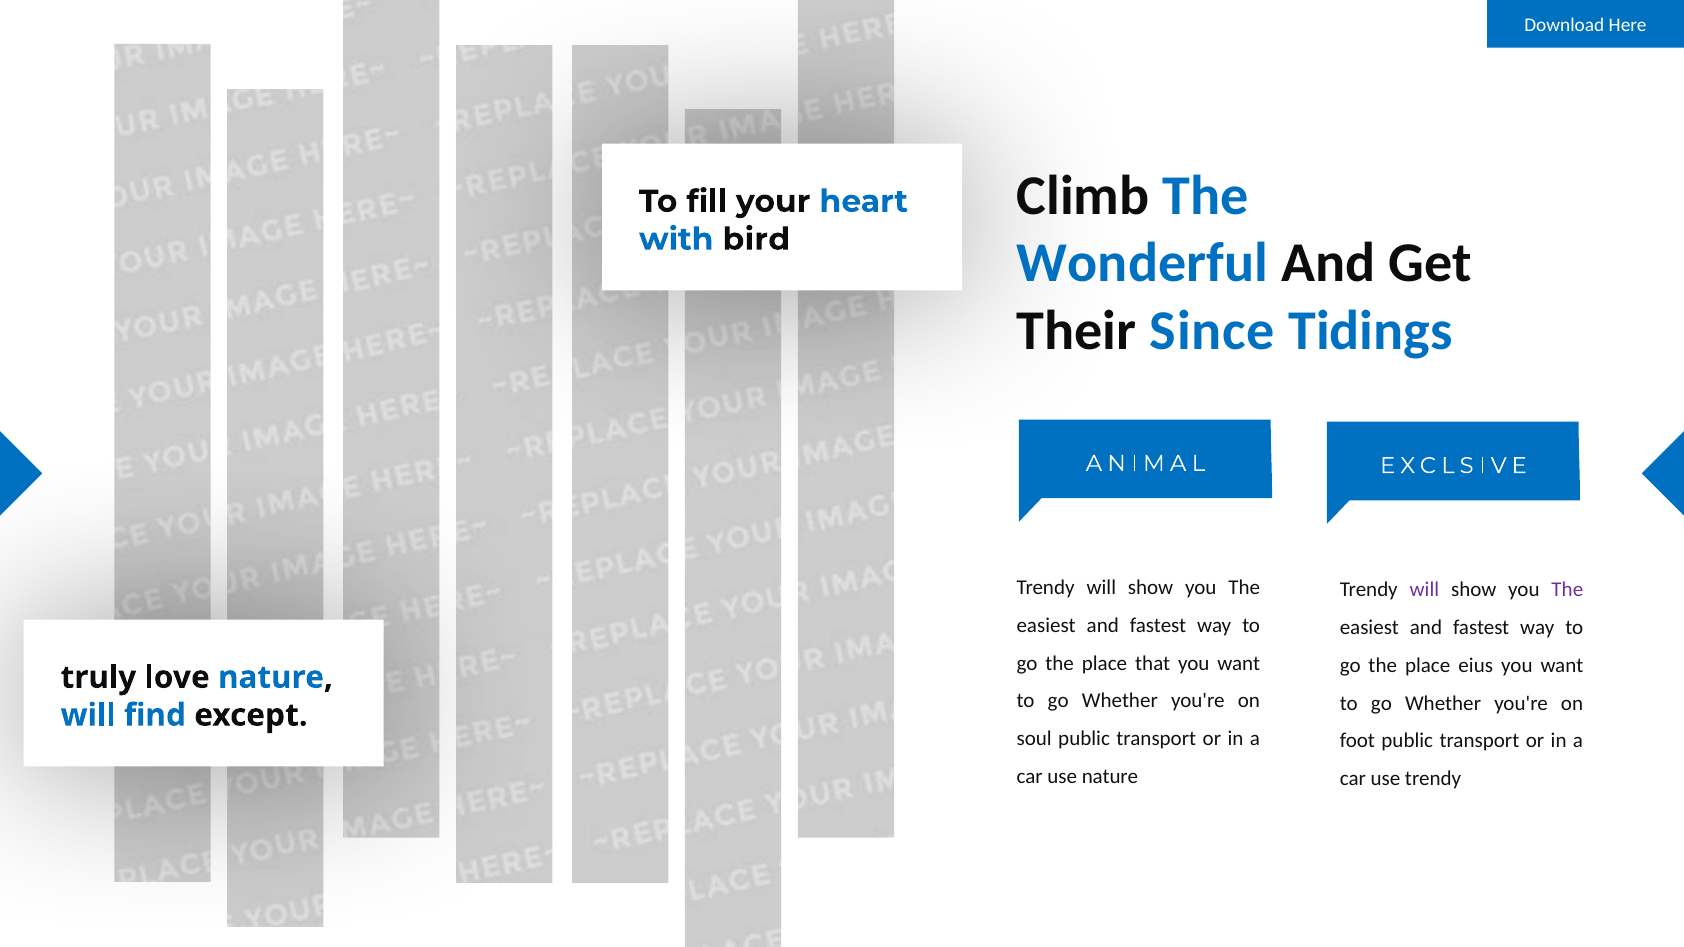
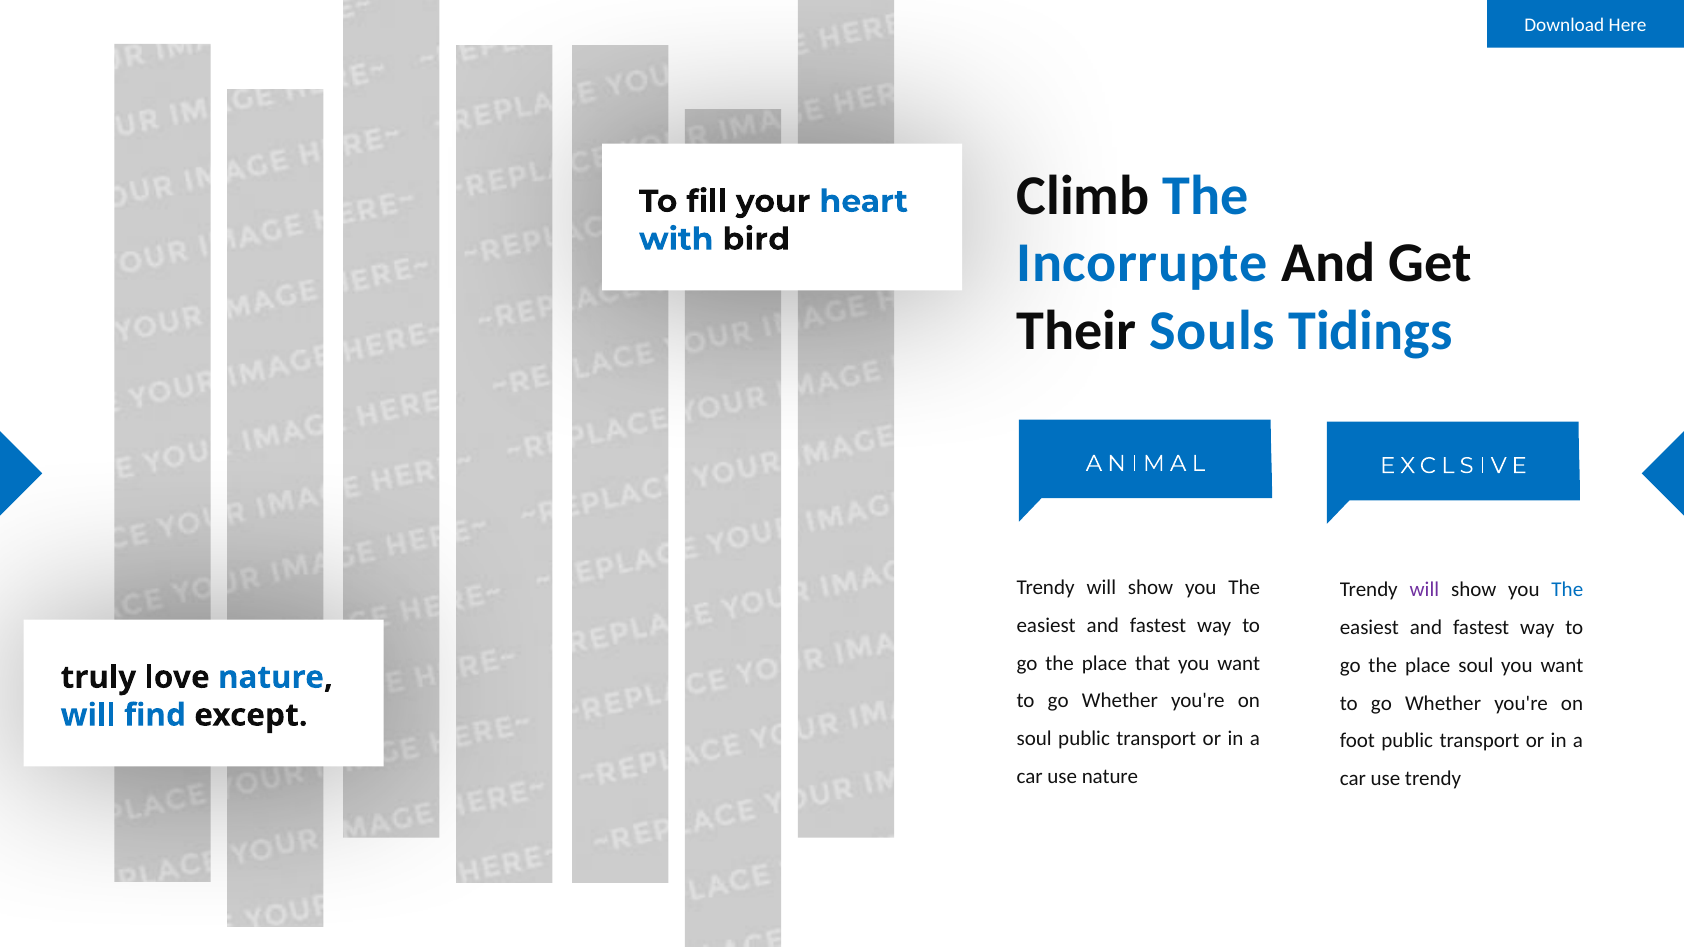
Wonderful: Wonderful -> Incorrupte (1142, 263)
Since: Since -> Souls (1212, 331)
The colour: purple -> blue (1567, 590)
place eius: eius -> soul (1476, 665)
